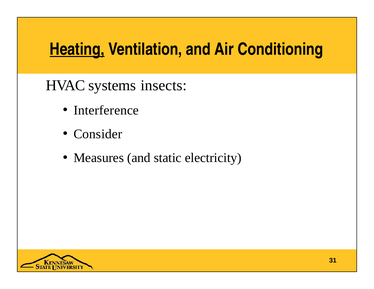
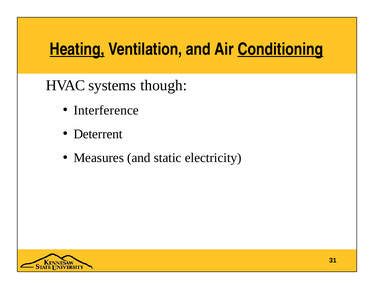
Conditioning underline: none -> present (280, 49)
insects: insects -> though (164, 85)
Consider: Consider -> Deterrent (98, 134)
